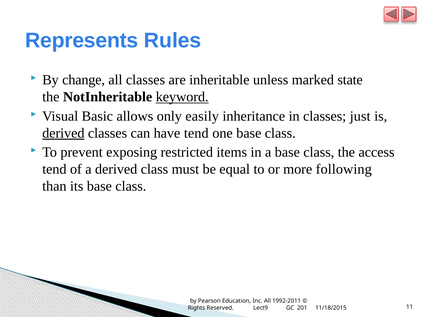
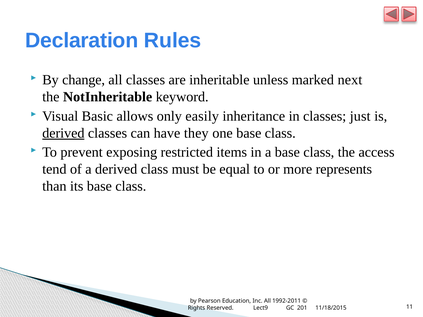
Represents: Represents -> Declaration (82, 41)
state: state -> next (350, 80)
keyword underline: present -> none (182, 97)
have tend: tend -> they (196, 133)
following: following -> represents (344, 169)
